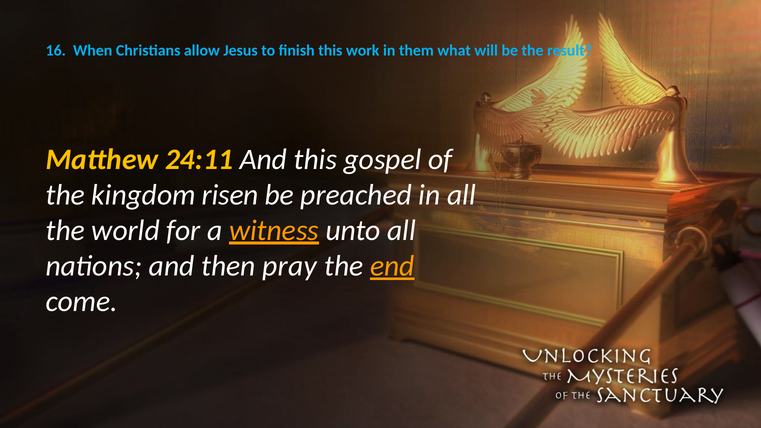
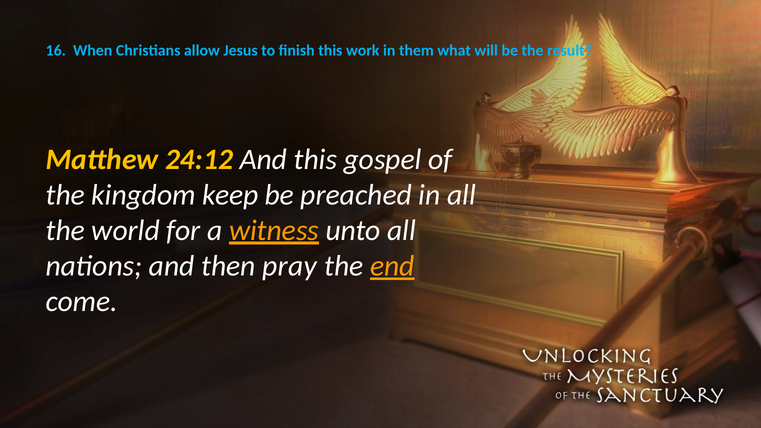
24:11: 24:11 -> 24:12 (199, 159)
risen: risen -> keep (230, 195)
